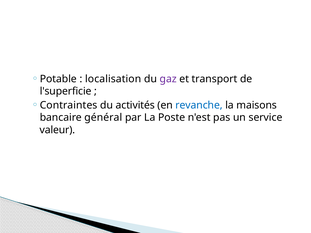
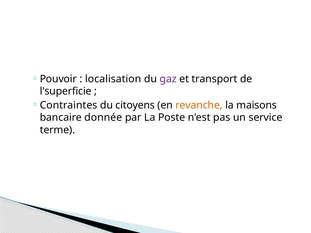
Potable: Potable -> Pouvoir (58, 79)
activités: activités -> citoyens (135, 105)
revanche colour: blue -> orange (199, 105)
général: général -> donnée (103, 118)
valeur: valeur -> terme (57, 130)
